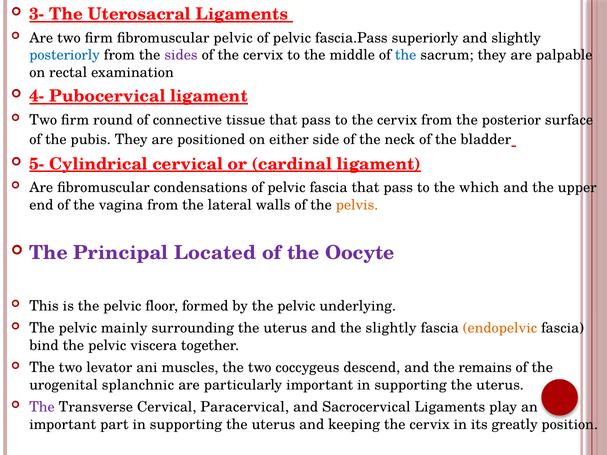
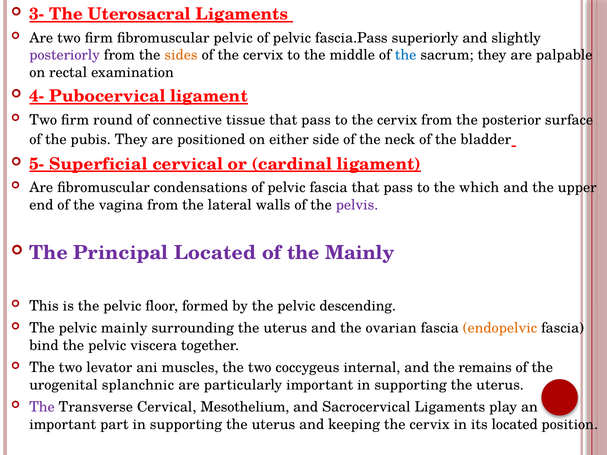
posteriorly colour: blue -> purple (65, 55)
sides colour: purple -> orange (181, 55)
Cylindrical: Cylindrical -> Superficial (98, 164)
pelvis colour: orange -> purple (357, 205)
the Oocyte: Oocyte -> Mainly (360, 253)
underlying: underlying -> descending (358, 306)
the slightly: slightly -> ovarian (391, 328)
descend: descend -> internal (372, 368)
Paracervical: Paracervical -> Mesothelium (245, 407)
its greatly: greatly -> located (515, 425)
